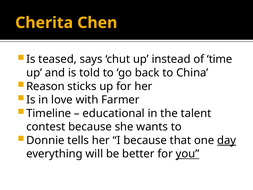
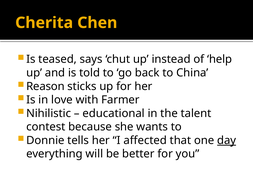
time: time -> help (220, 59)
Timeline: Timeline -> Nihilistic (49, 113)
I because: because -> affected (145, 140)
you underline: present -> none (188, 154)
